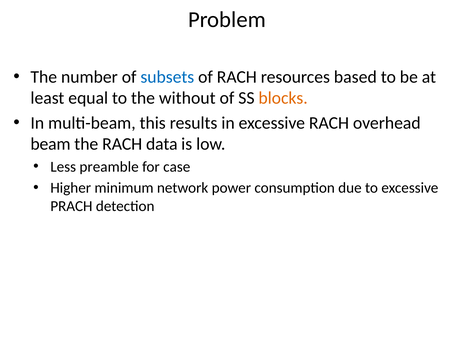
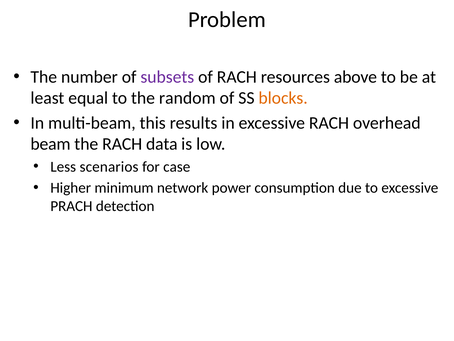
subsets colour: blue -> purple (167, 77)
based: based -> above (355, 77)
without: without -> random (187, 98)
preamble: preamble -> scenarios (109, 166)
